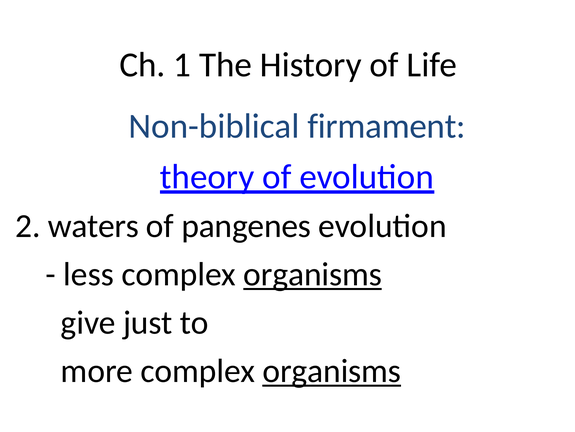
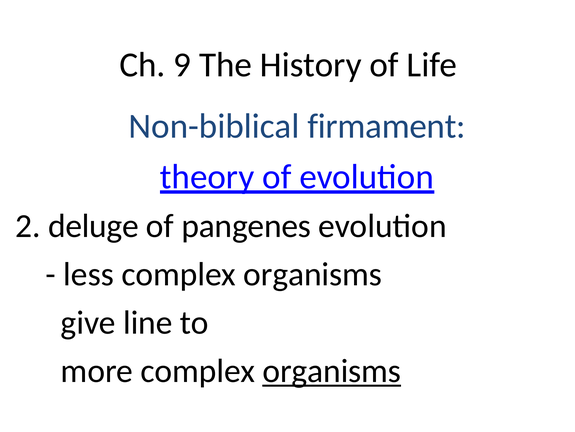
1: 1 -> 9 (182, 65)
waters: waters -> deluge (93, 226)
organisms underline: present -> none (313, 274)
just: just -> line (148, 322)
